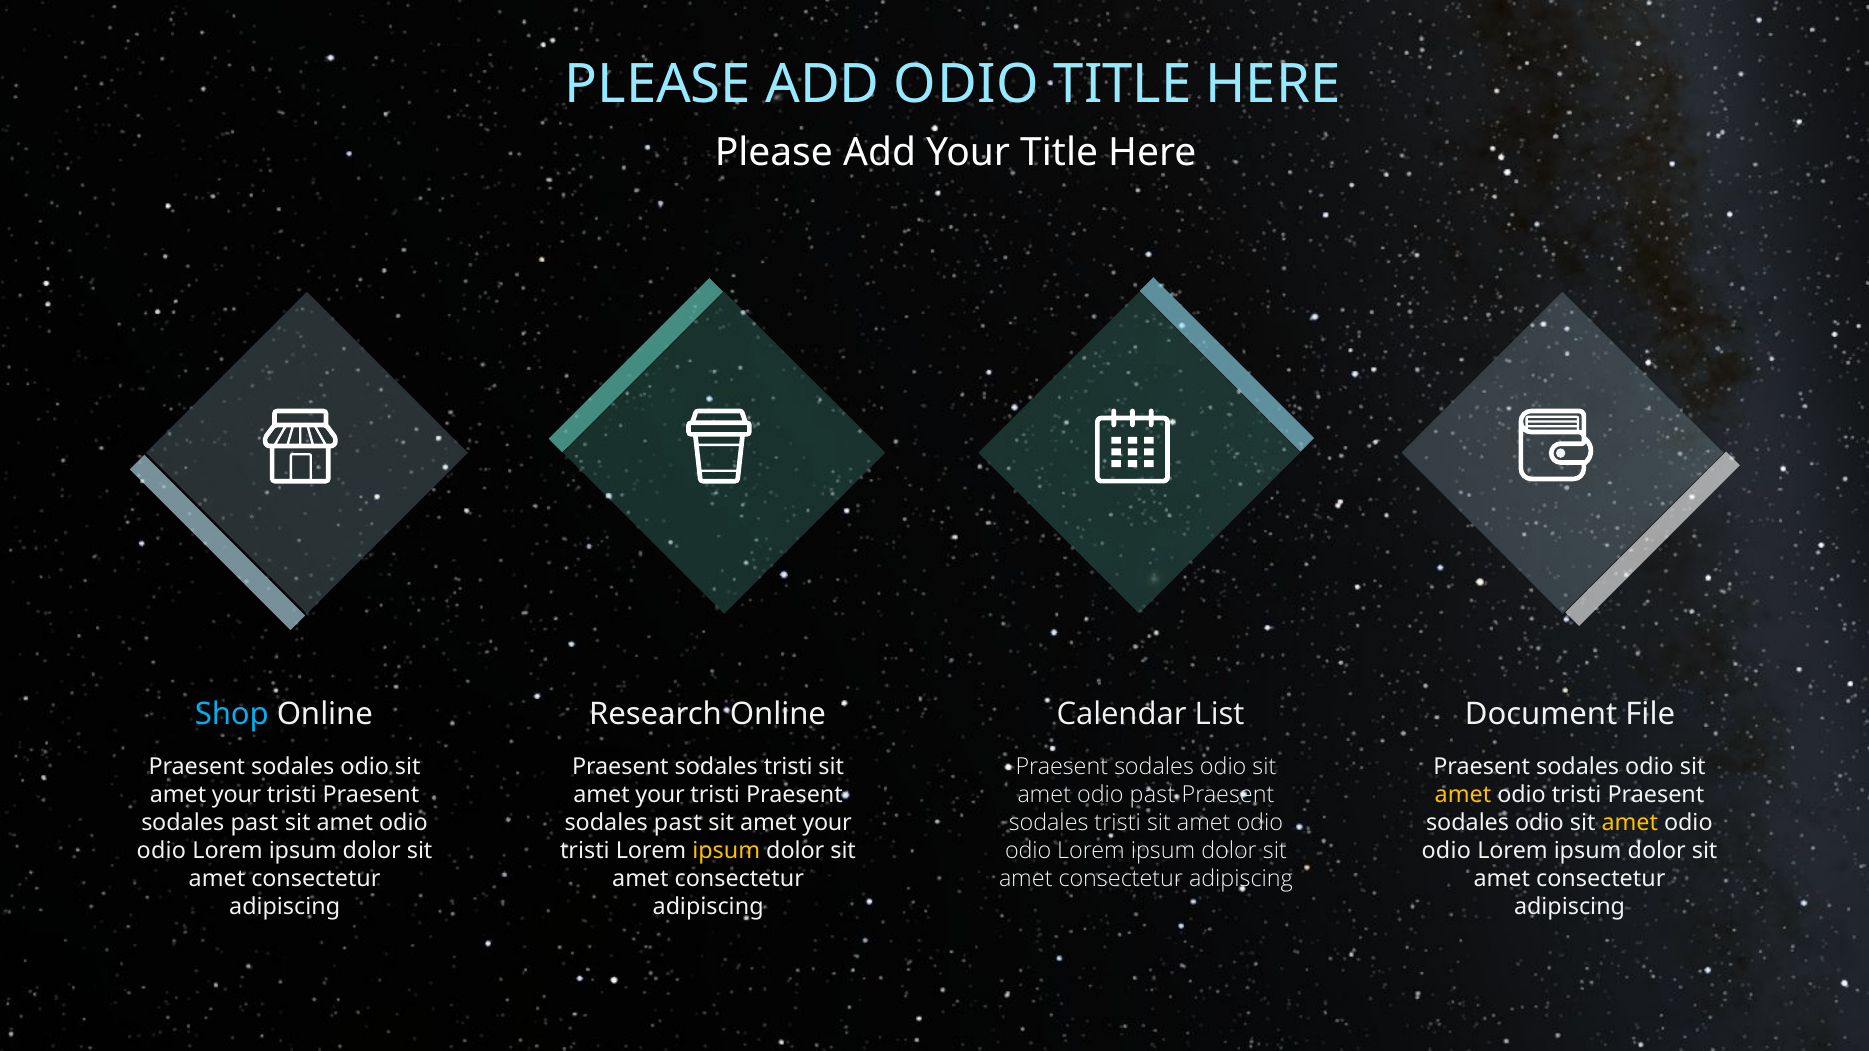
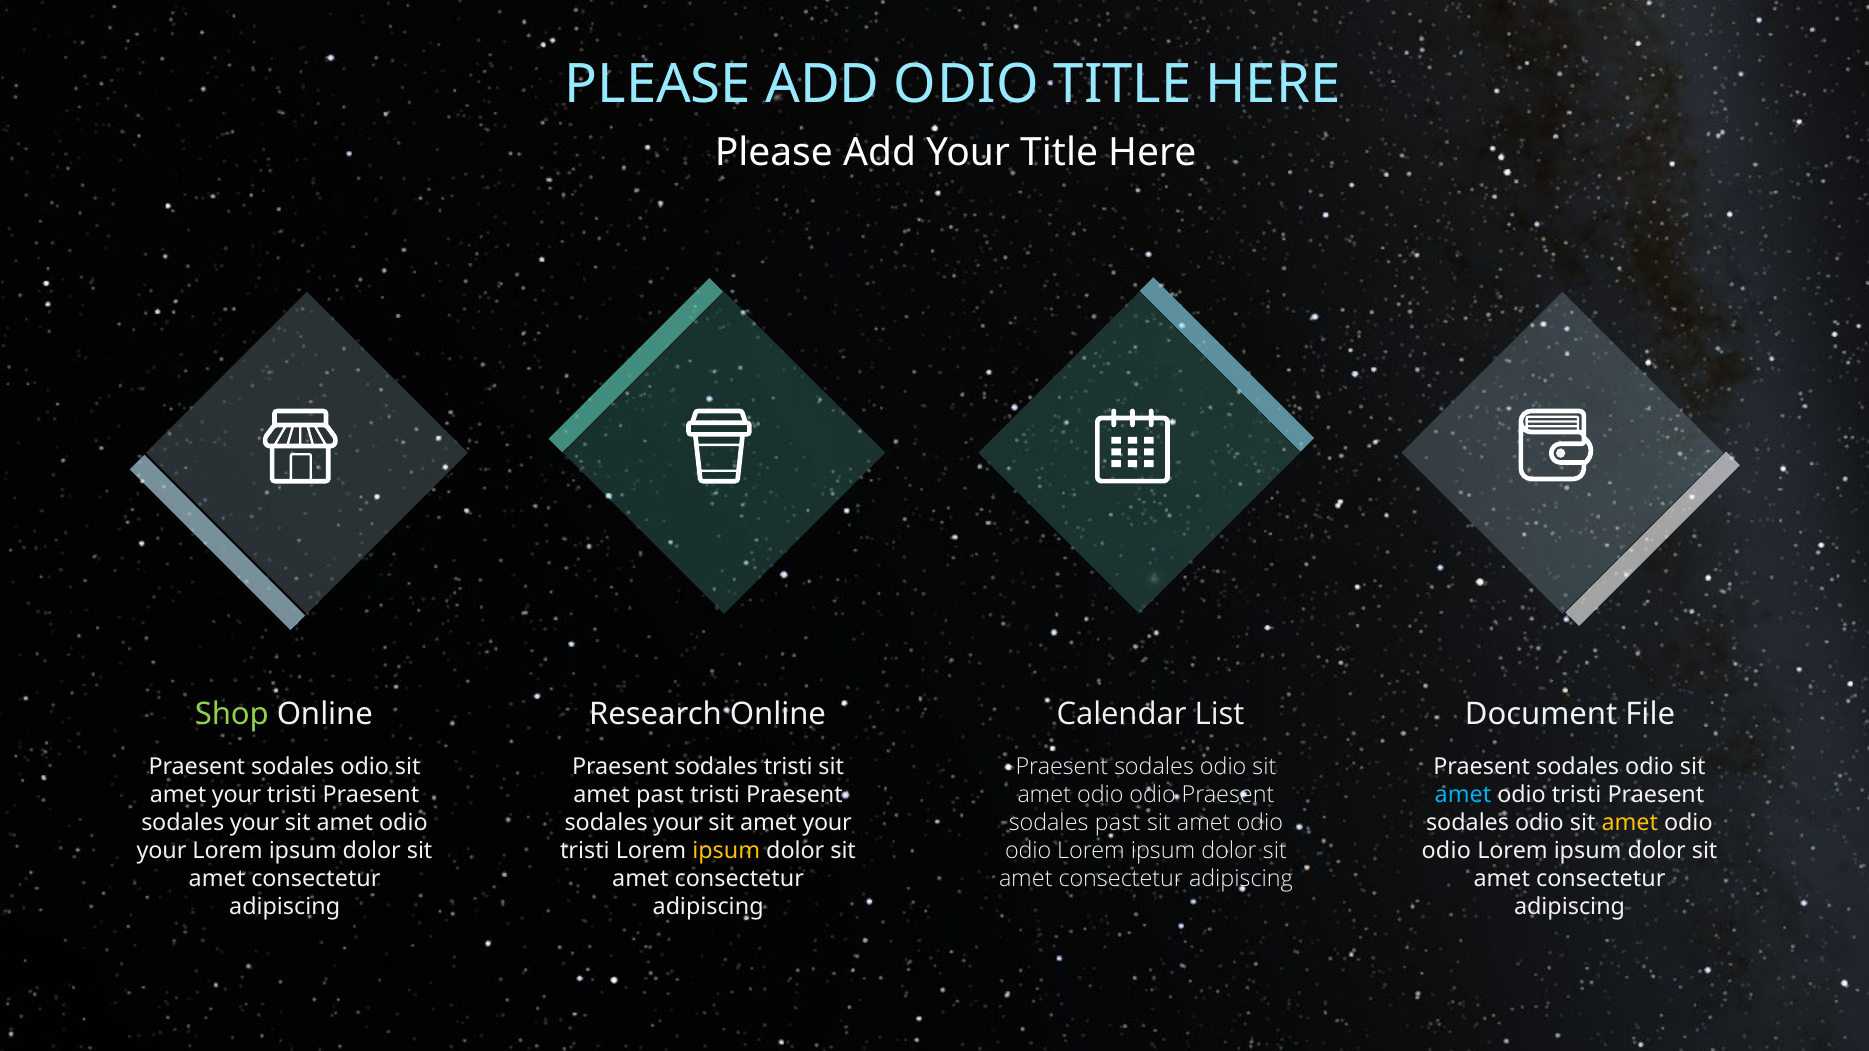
Shop colour: light blue -> light green (232, 714)
past: past -> odio (1153, 795)
your: your -> past (660, 795)
amet colour: yellow -> light blue (1463, 795)
tristi: tristi -> past (1118, 823)
past: past -> your (255, 823)
past: past -> your (678, 823)
odio: odio -> your (162, 851)
